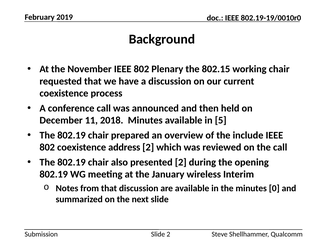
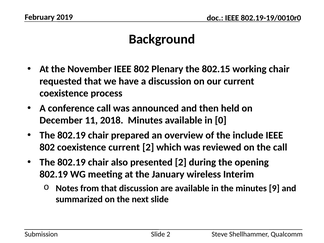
5: 5 -> 0 (221, 120)
coexistence address: address -> current (124, 147)
0: 0 -> 9 (274, 188)
